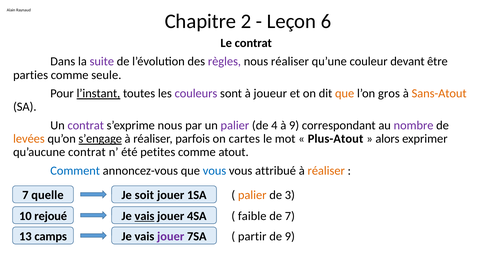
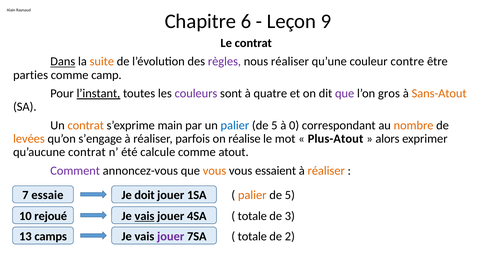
2: 2 -> 6 (246, 21)
6: 6 -> 9 (326, 21)
Dans underline: none -> present (63, 62)
suite colour: purple -> orange (102, 62)
devant: devant -> contre (407, 62)
seule: seule -> camp (106, 75)
joueur: joueur -> quatre (270, 94)
que colour: orange -> purple (345, 94)
contrat colour: purple -> orange (86, 125)
s’exprime nous: nous -> main (170, 125)
palier colour: purple -> blue (235, 125)
4: 4 -> 5 (274, 125)
à 9: 9 -> 0 (294, 125)
nombre colour: purple -> orange (414, 125)
s’engage underline: present -> none (100, 139)
cartes: cartes -> réalise (244, 139)
petites: petites -> calcule (158, 152)
Comment colour: blue -> purple (75, 171)
vous colour: blue -> orange (214, 171)
attribué: attribué -> essaient (276, 171)
quelle: quelle -> essaie (47, 195)
soit: soit -> doit (144, 195)
3: 3 -> 5 (290, 195)
faible: faible -> totale (252, 216)
de 7: 7 -> 3 (290, 216)
partir: partir -> totale (252, 236)
de 9: 9 -> 2 (290, 236)
